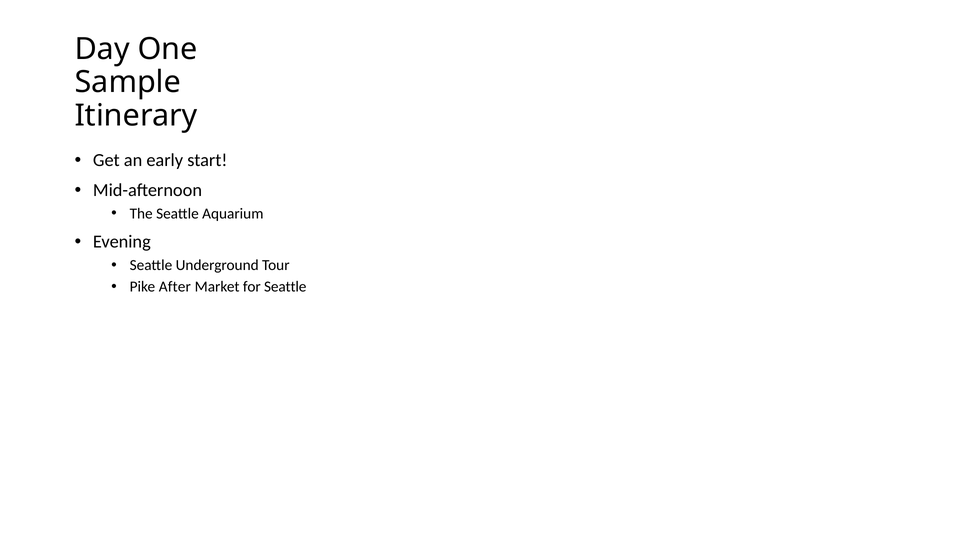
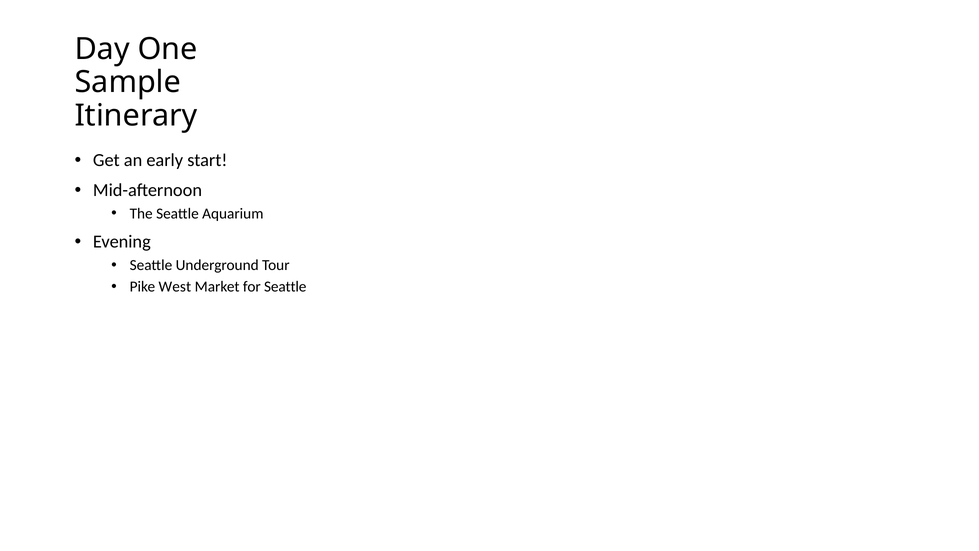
After: After -> West (175, 287)
